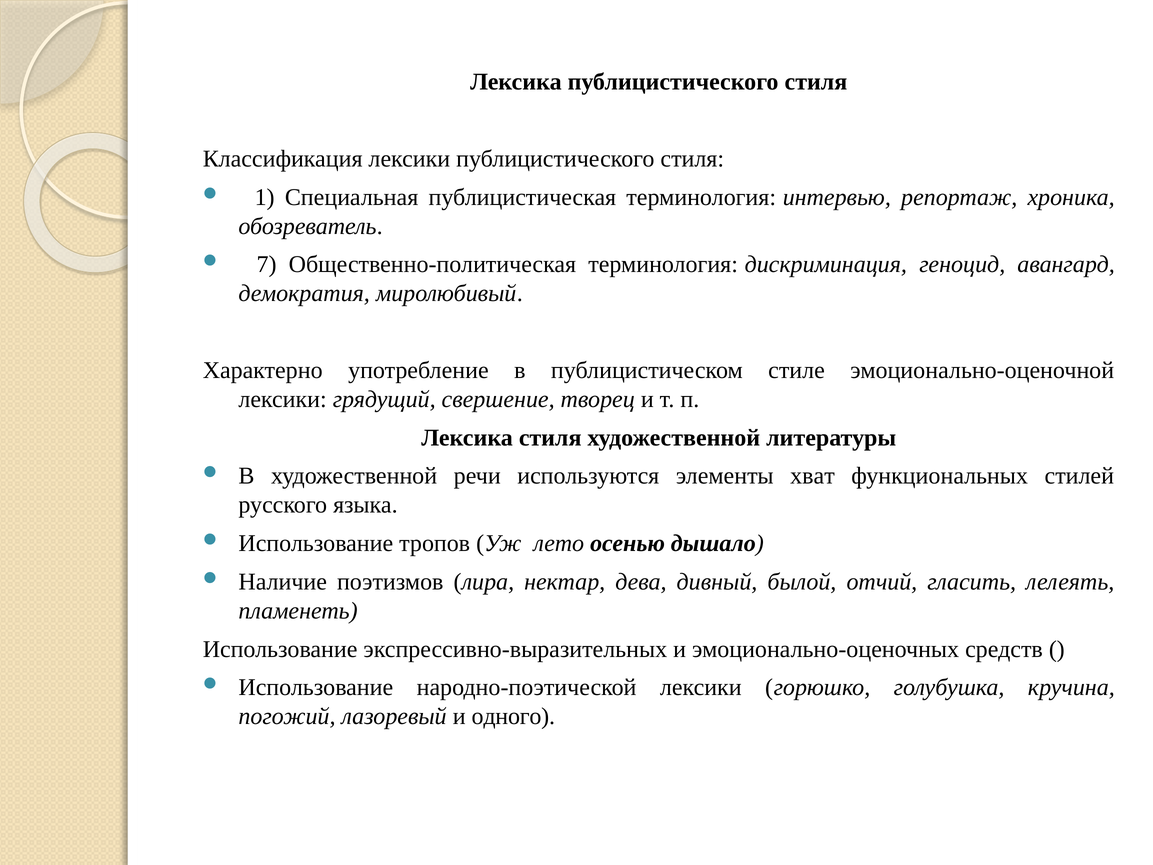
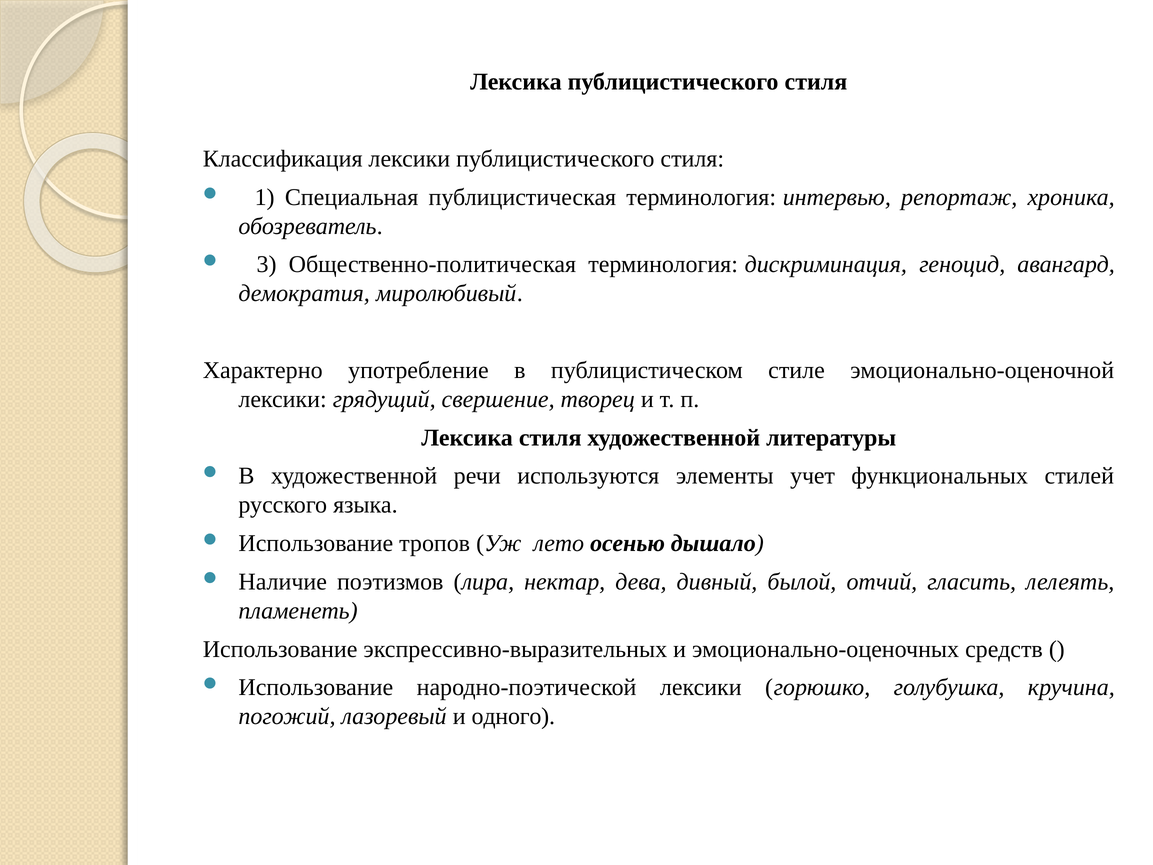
7: 7 -> 3 (267, 264)
хват: хват -> учет (813, 476)
